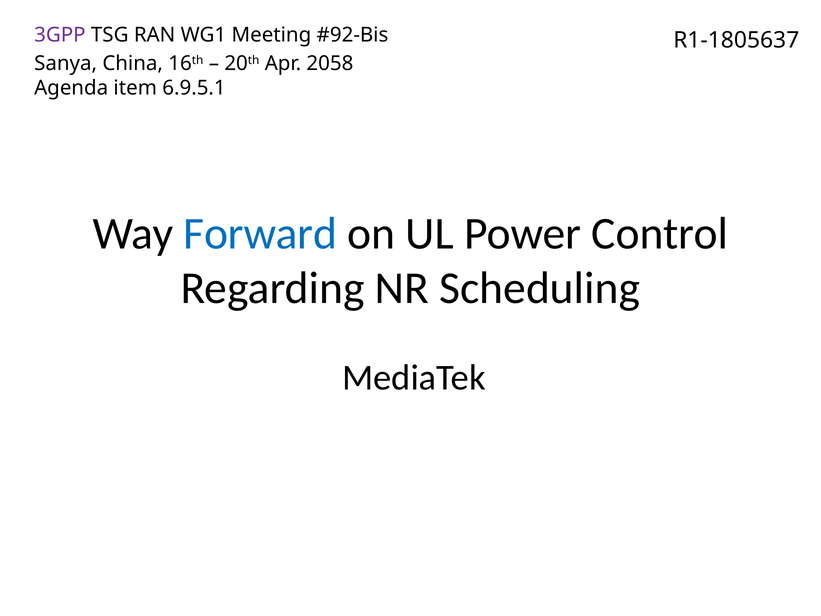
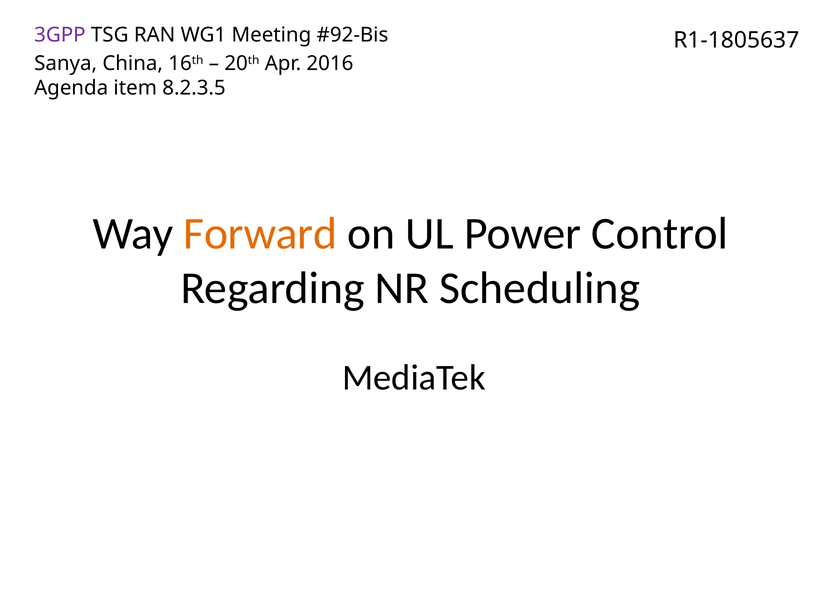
2058: 2058 -> 2016 (330, 63)
6.9.5.1: 6.9.5.1 -> 8.2.3.5 (194, 88)
Forward colour: blue -> orange (260, 233)
